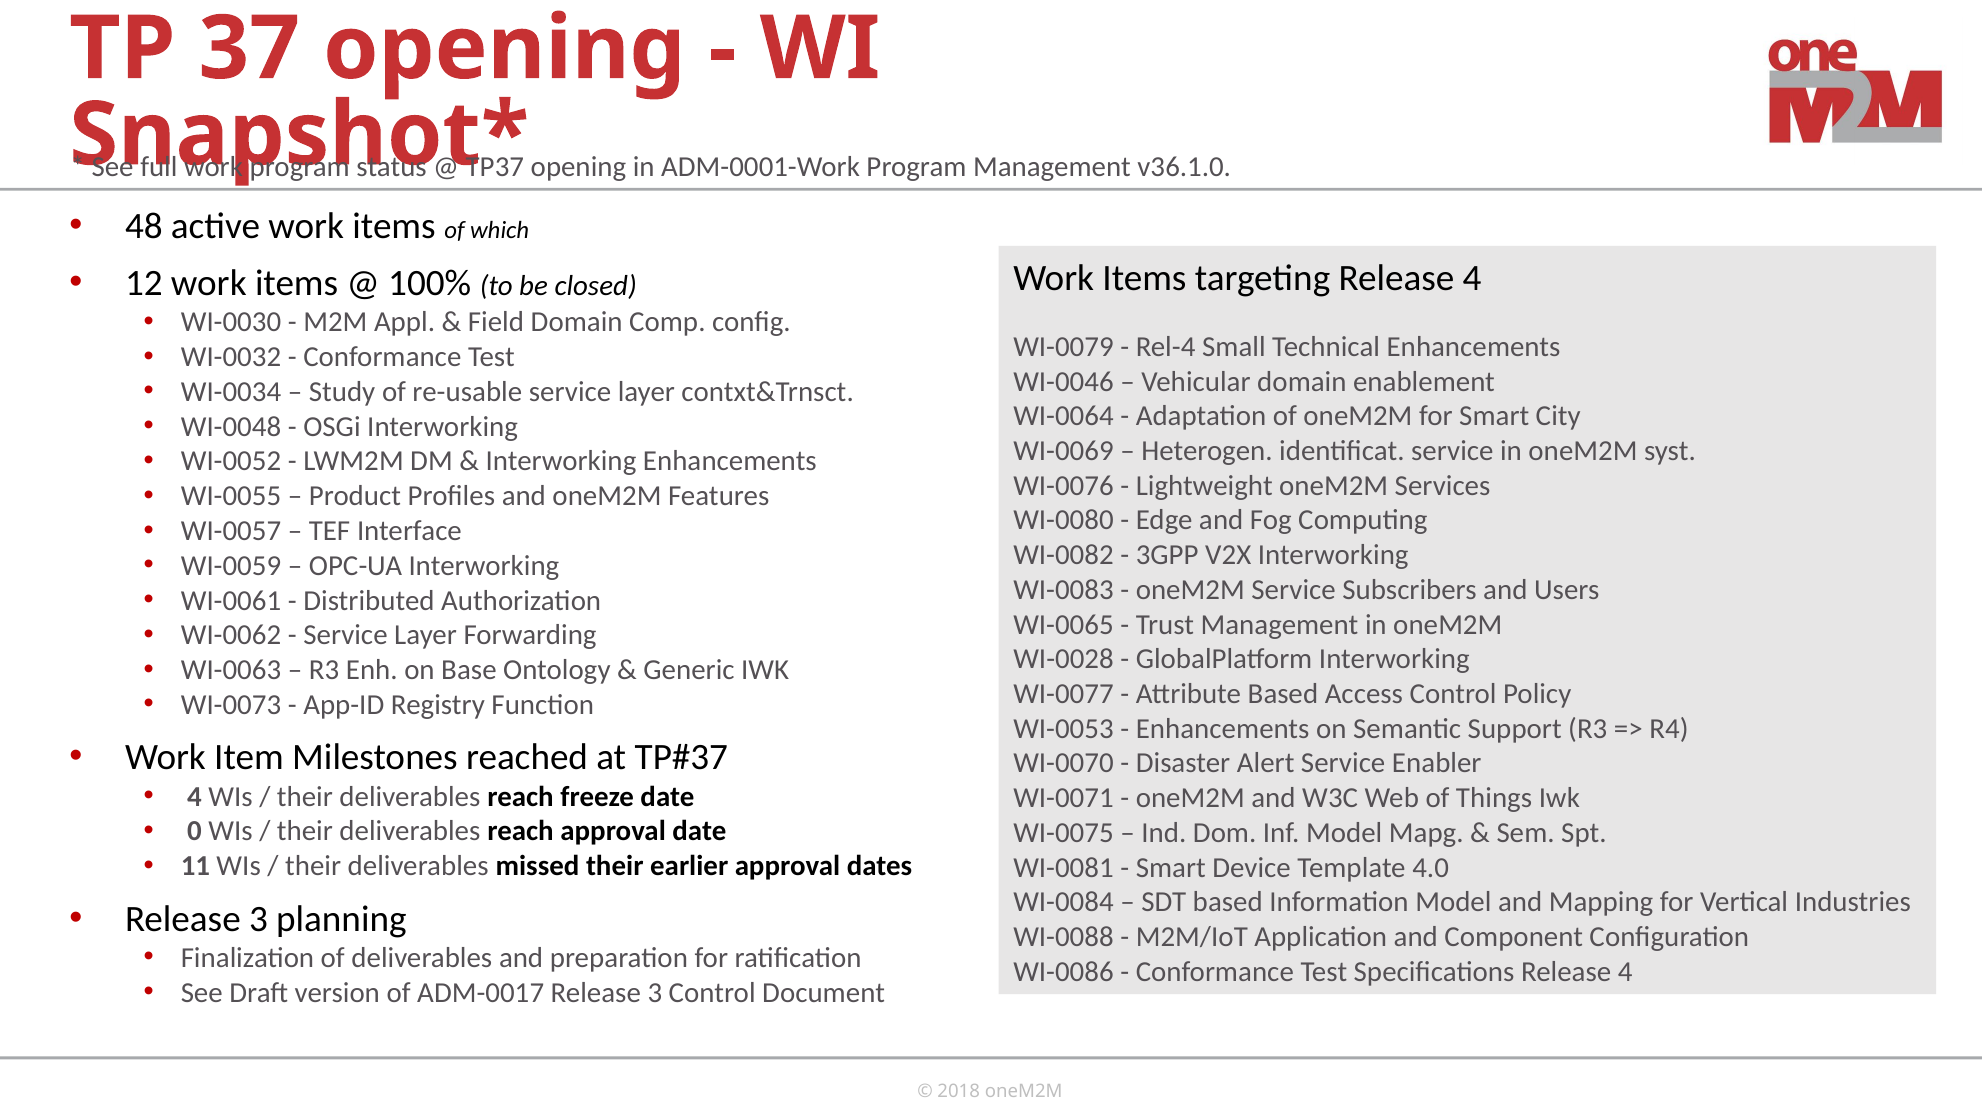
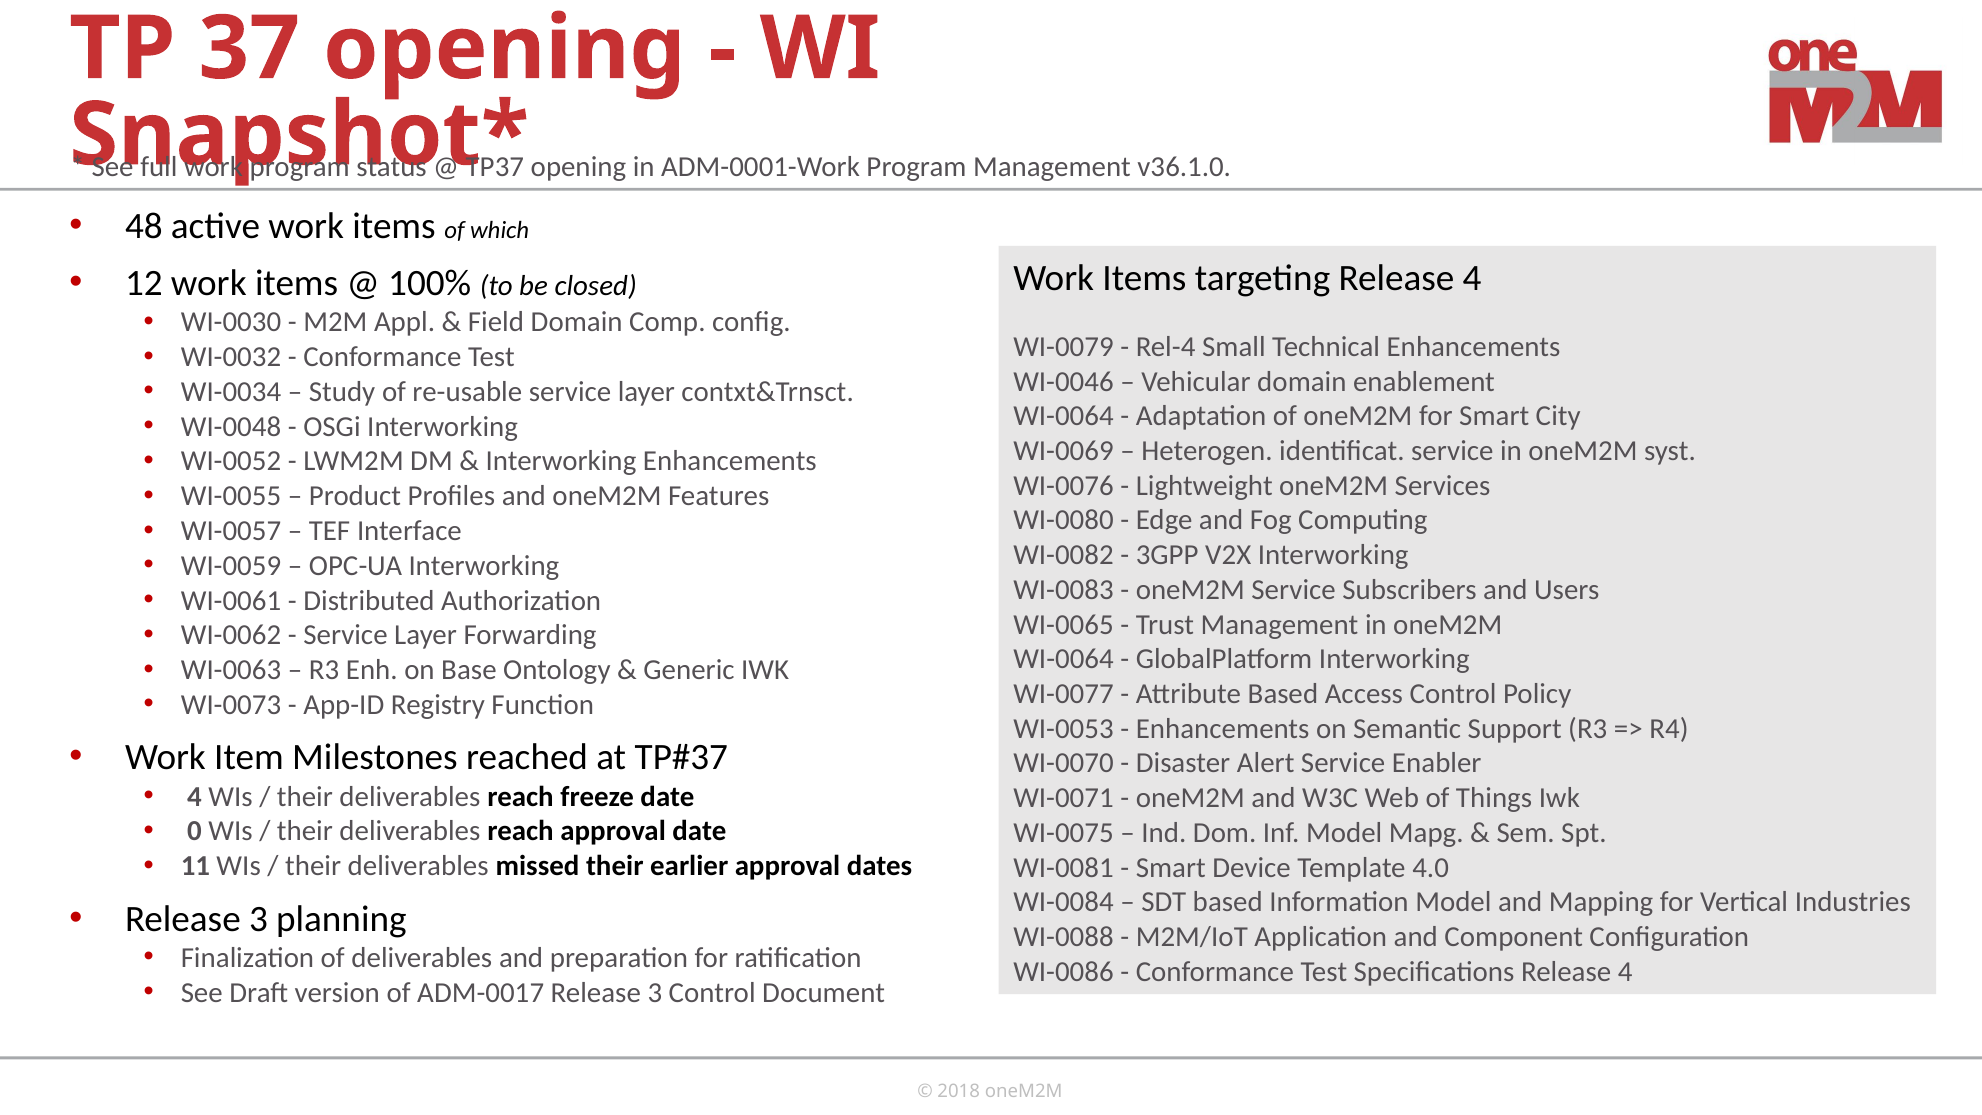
WI-0028: WI-0028 -> WI-0064 (1064, 659)
